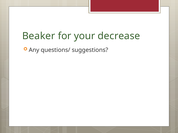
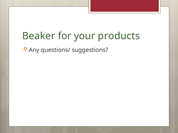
decrease: decrease -> products (119, 36)
